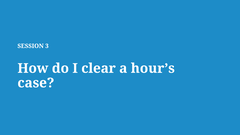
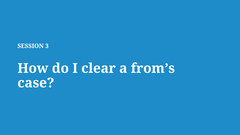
hour’s: hour’s -> from’s (153, 68)
